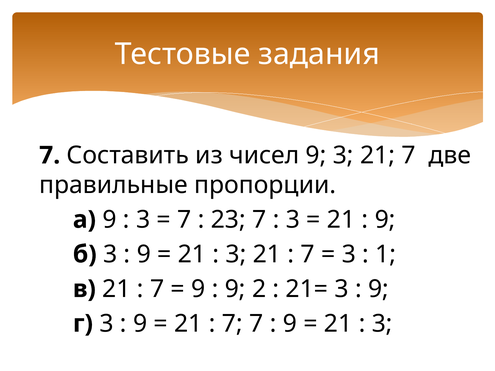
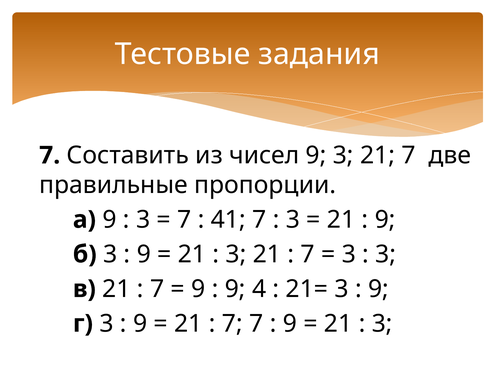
23: 23 -> 41 (228, 220)
1: 1 -> 3 (386, 254)
2: 2 -> 4 (259, 289)
